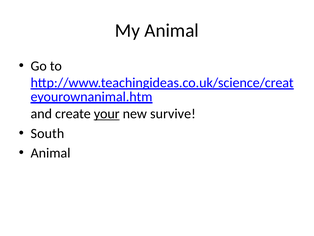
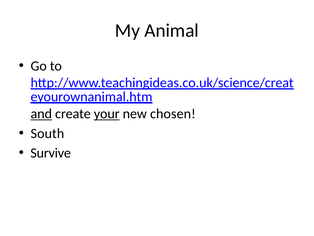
and underline: none -> present (41, 114)
survive: survive -> chosen (173, 114)
Animal: Animal -> Survive (51, 153)
